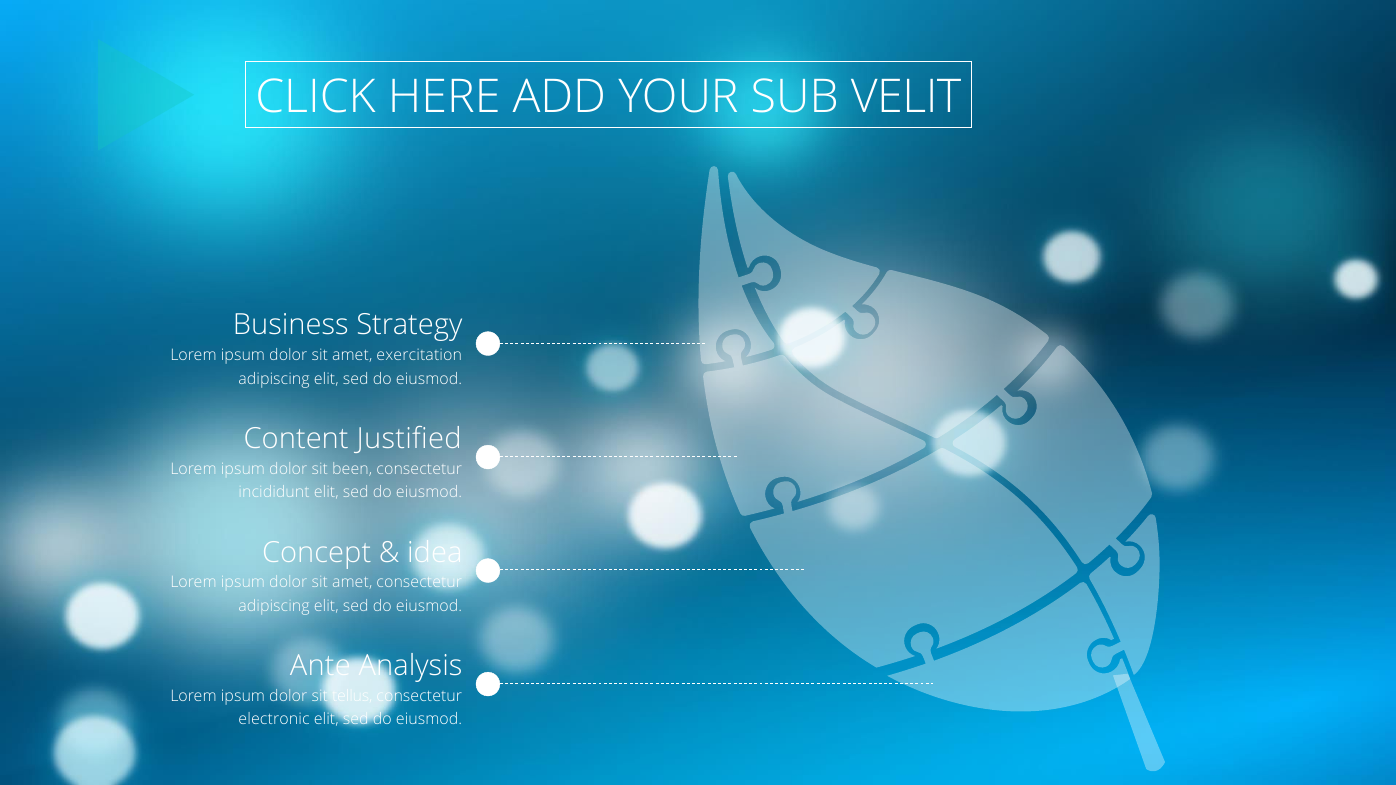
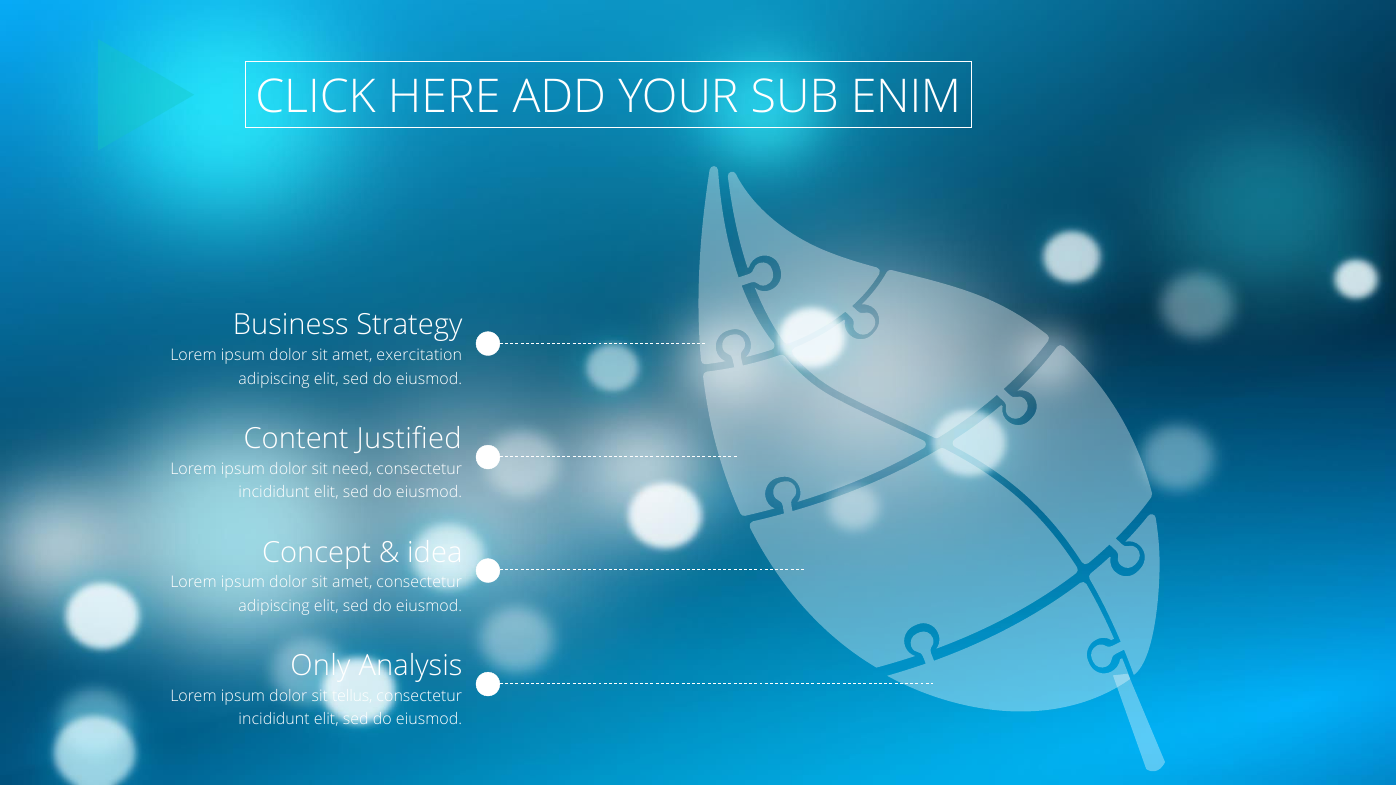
VELIT: VELIT -> ENIM (906, 98)
been: been -> need (352, 469)
Ante: Ante -> Only (320, 666)
electronic: electronic -> incididunt (274, 719)
